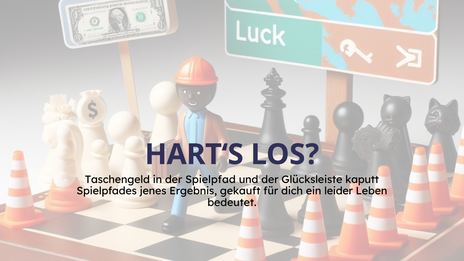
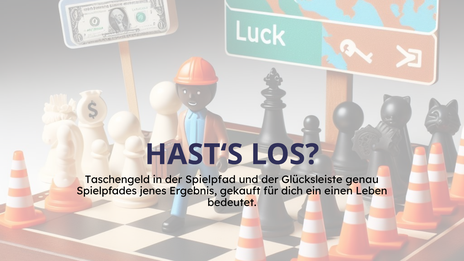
HART‘S: HART‘S -> HAST‘S (194, 155)
kaputt: kaputt -> genau (362, 180)
leider: leider -> einen (339, 191)
